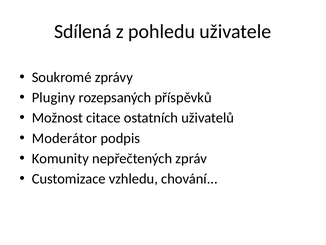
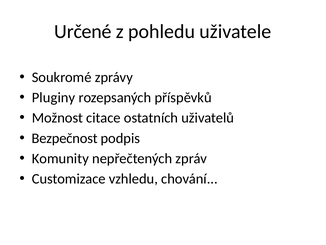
Sdílená: Sdílená -> Určené (83, 32)
Moderátor: Moderátor -> Bezpečnost (65, 138)
